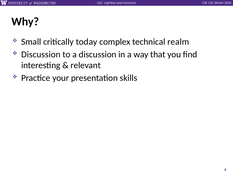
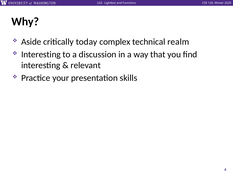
Small: Small -> Aside (31, 42)
Discussion: Discussion -> Interesting (41, 55)
